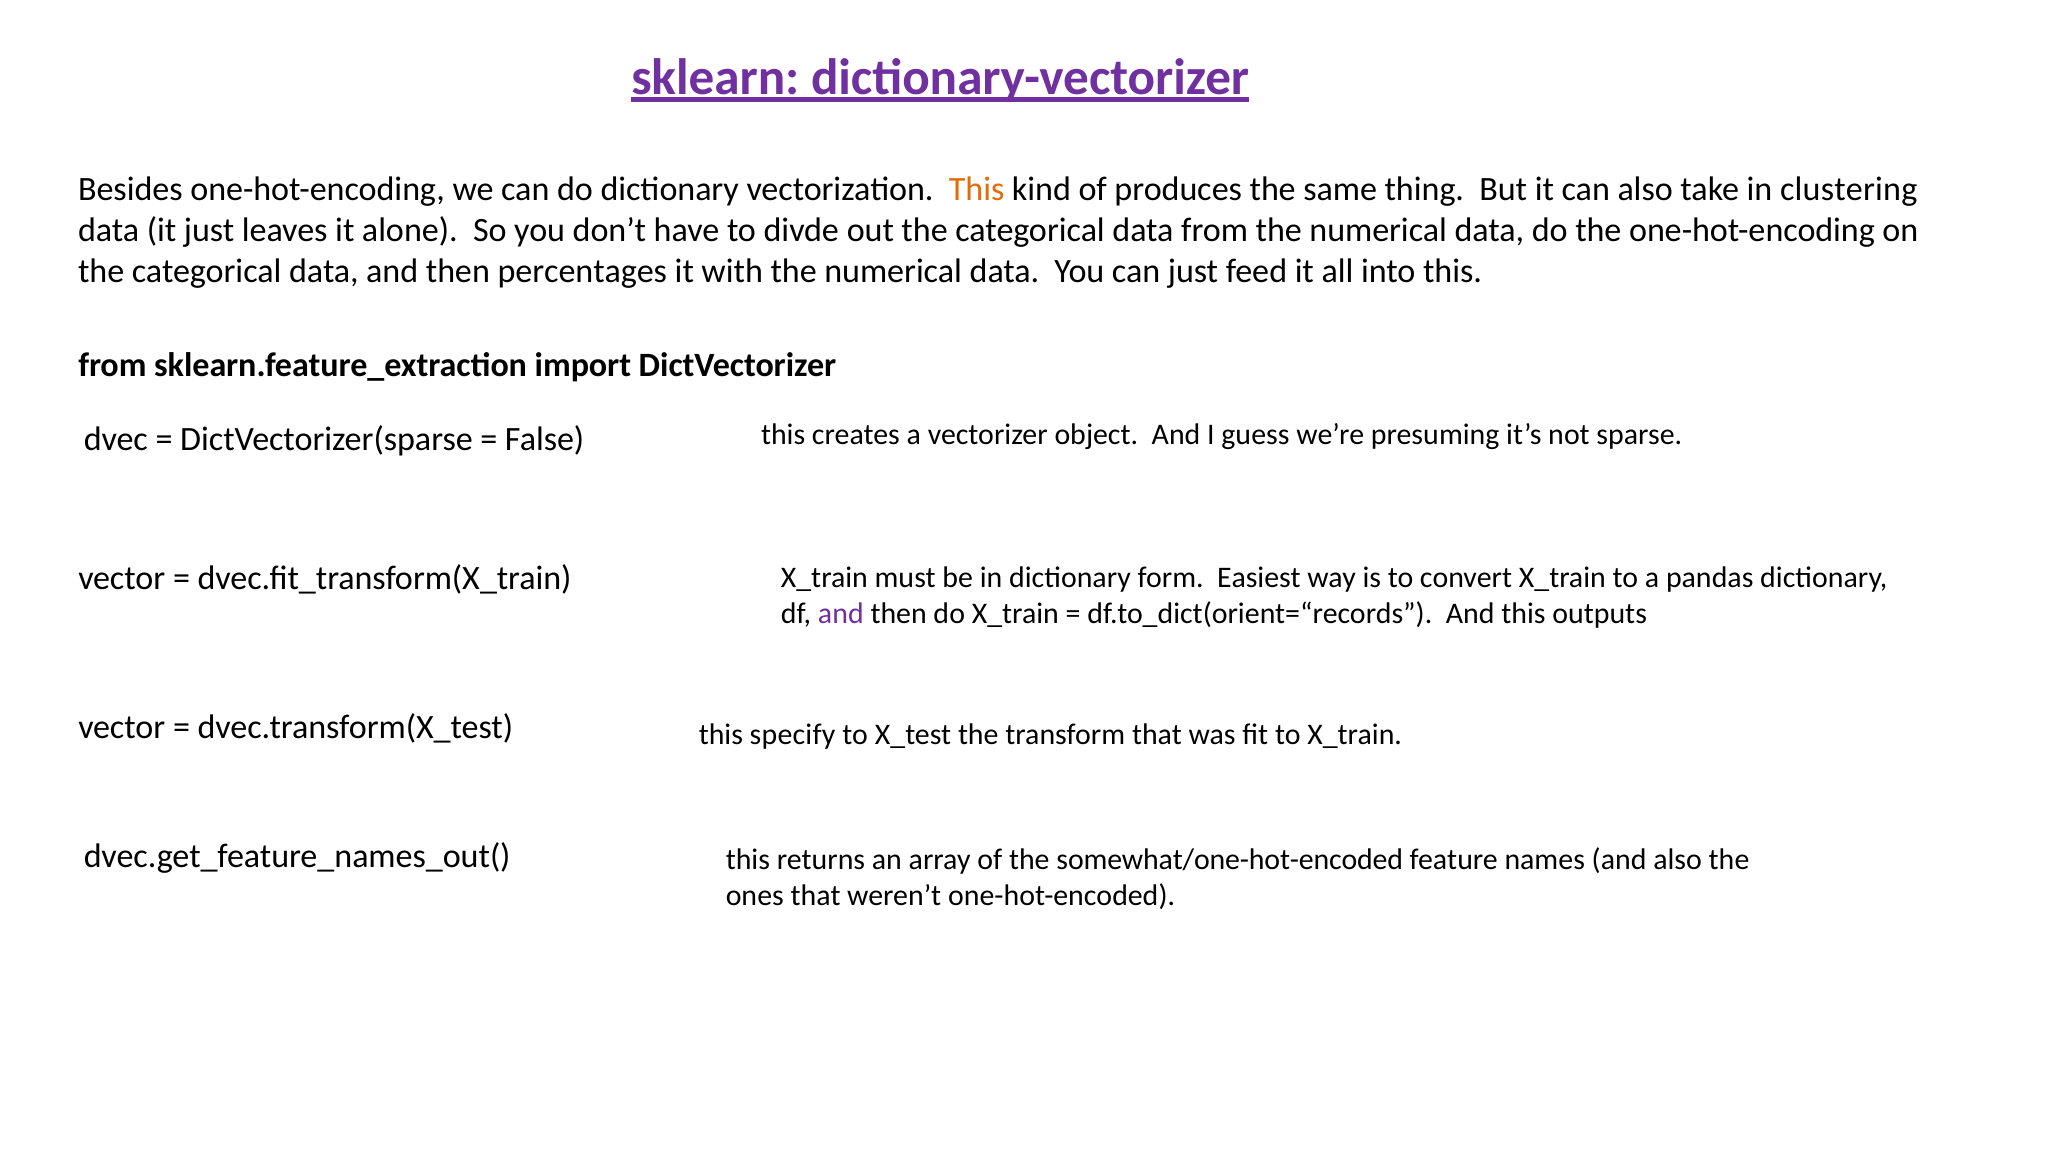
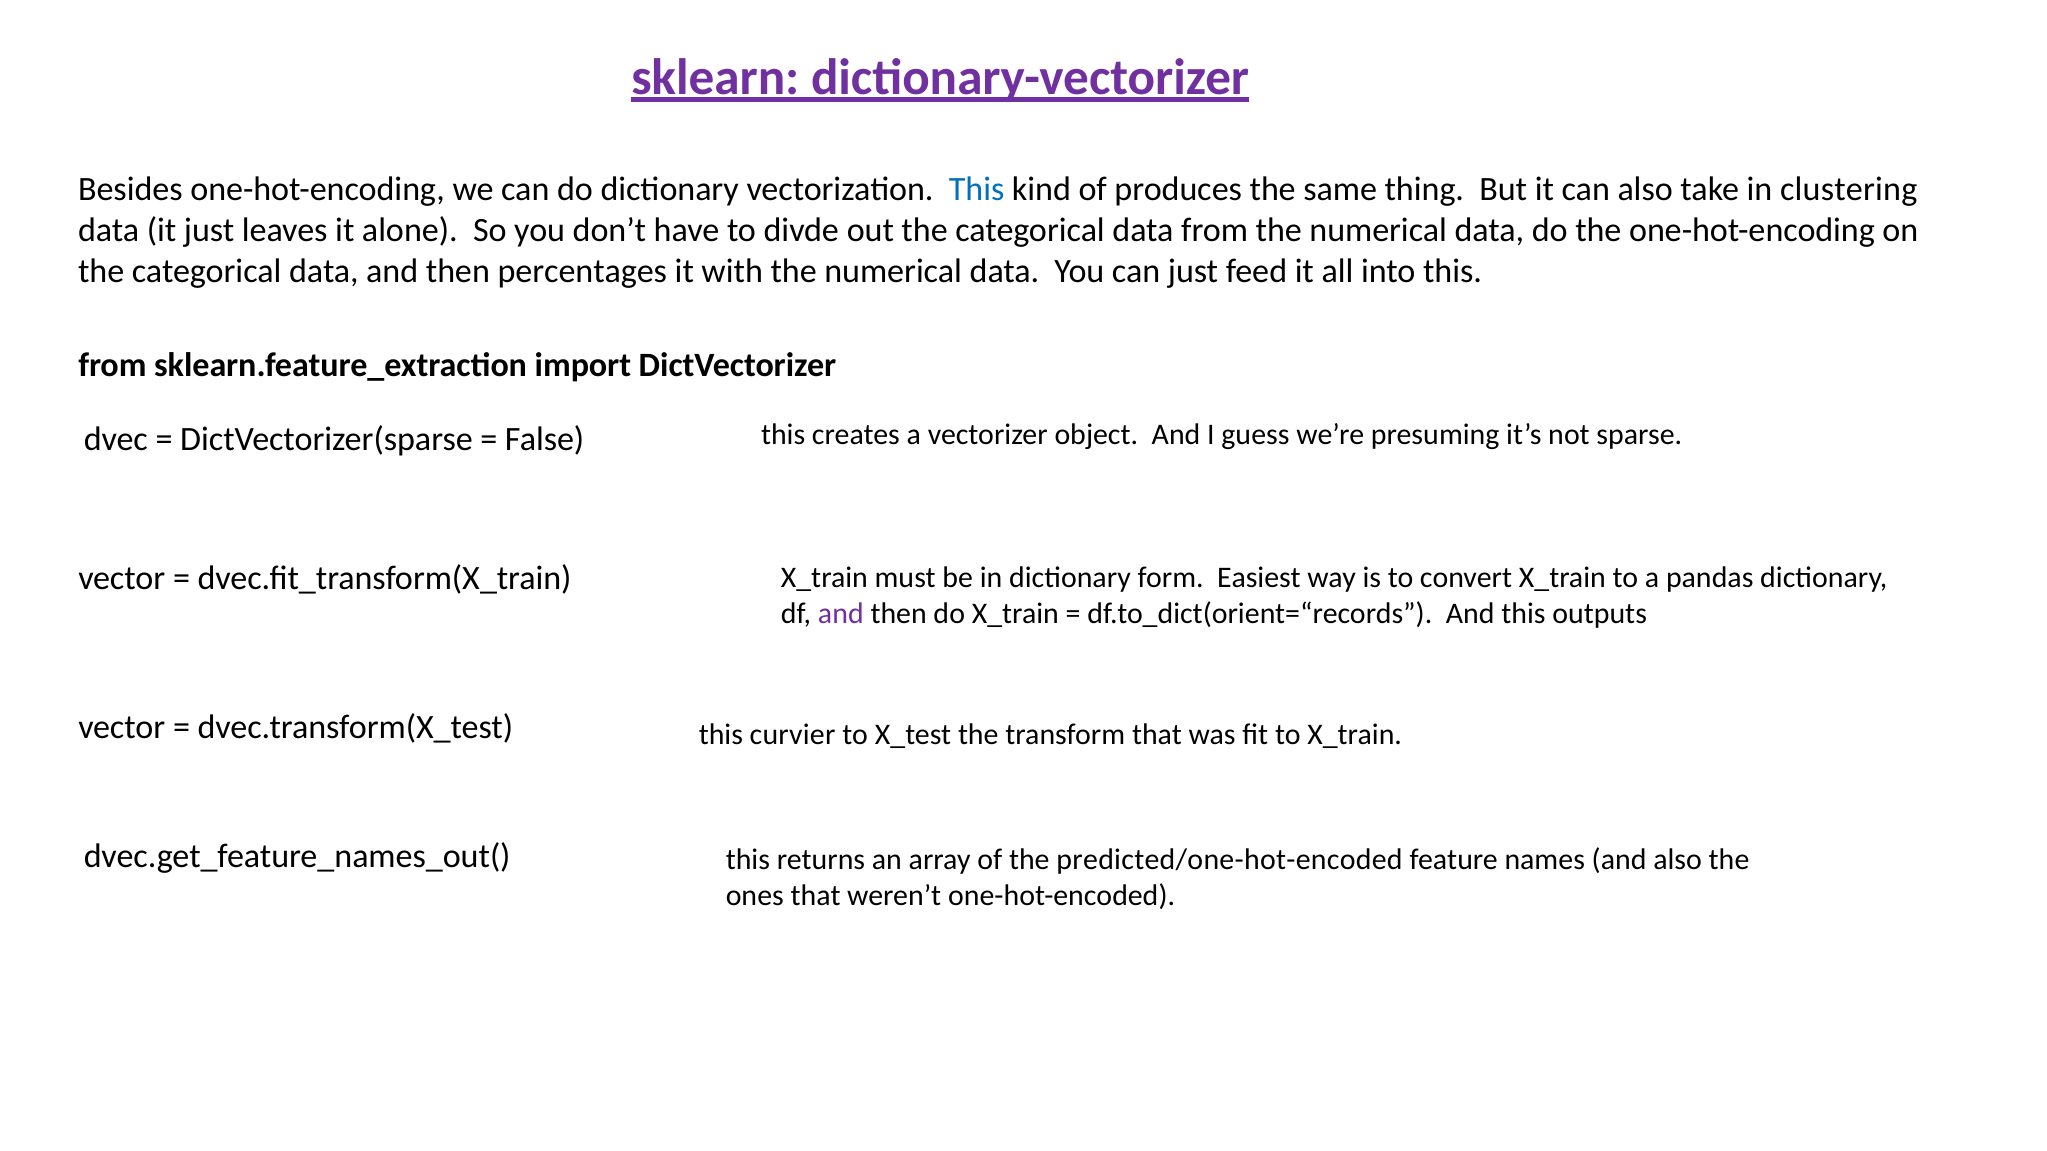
This colour: orange -> blue (977, 189)
specify: specify -> curvier (793, 735)
somewhat/one-hot-encoded: somewhat/one-hot-encoded -> predicted/one-hot-encoded (1230, 860)
